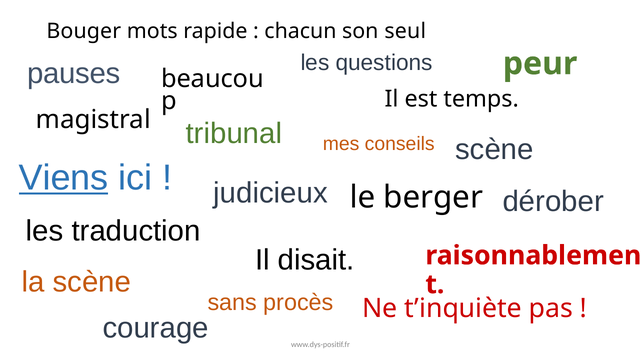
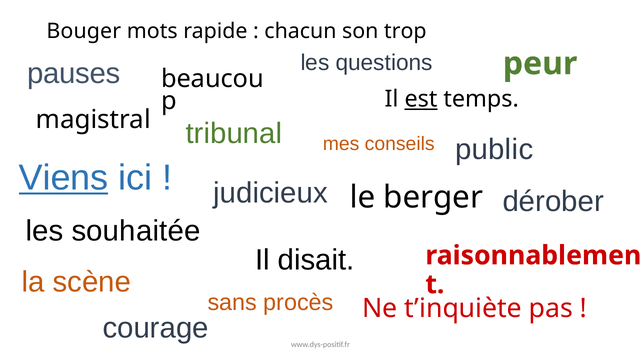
seul: seul -> trop (405, 31)
est underline: none -> present (421, 99)
scène: scène -> public (494, 149)
traduction: traduction -> souhaitée (136, 231)
